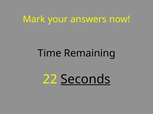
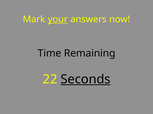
your underline: none -> present (58, 19)
